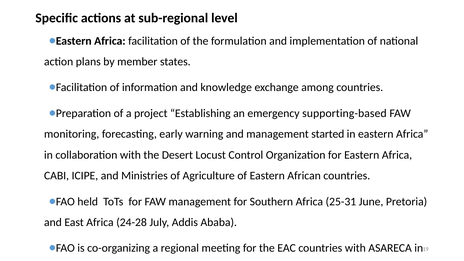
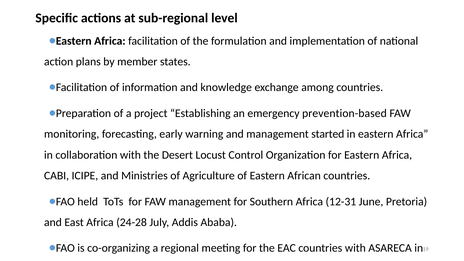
supporting-based: supporting-based -> prevention-based (344, 113)
25-31: 25-31 -> 12-31 (341, 202)
